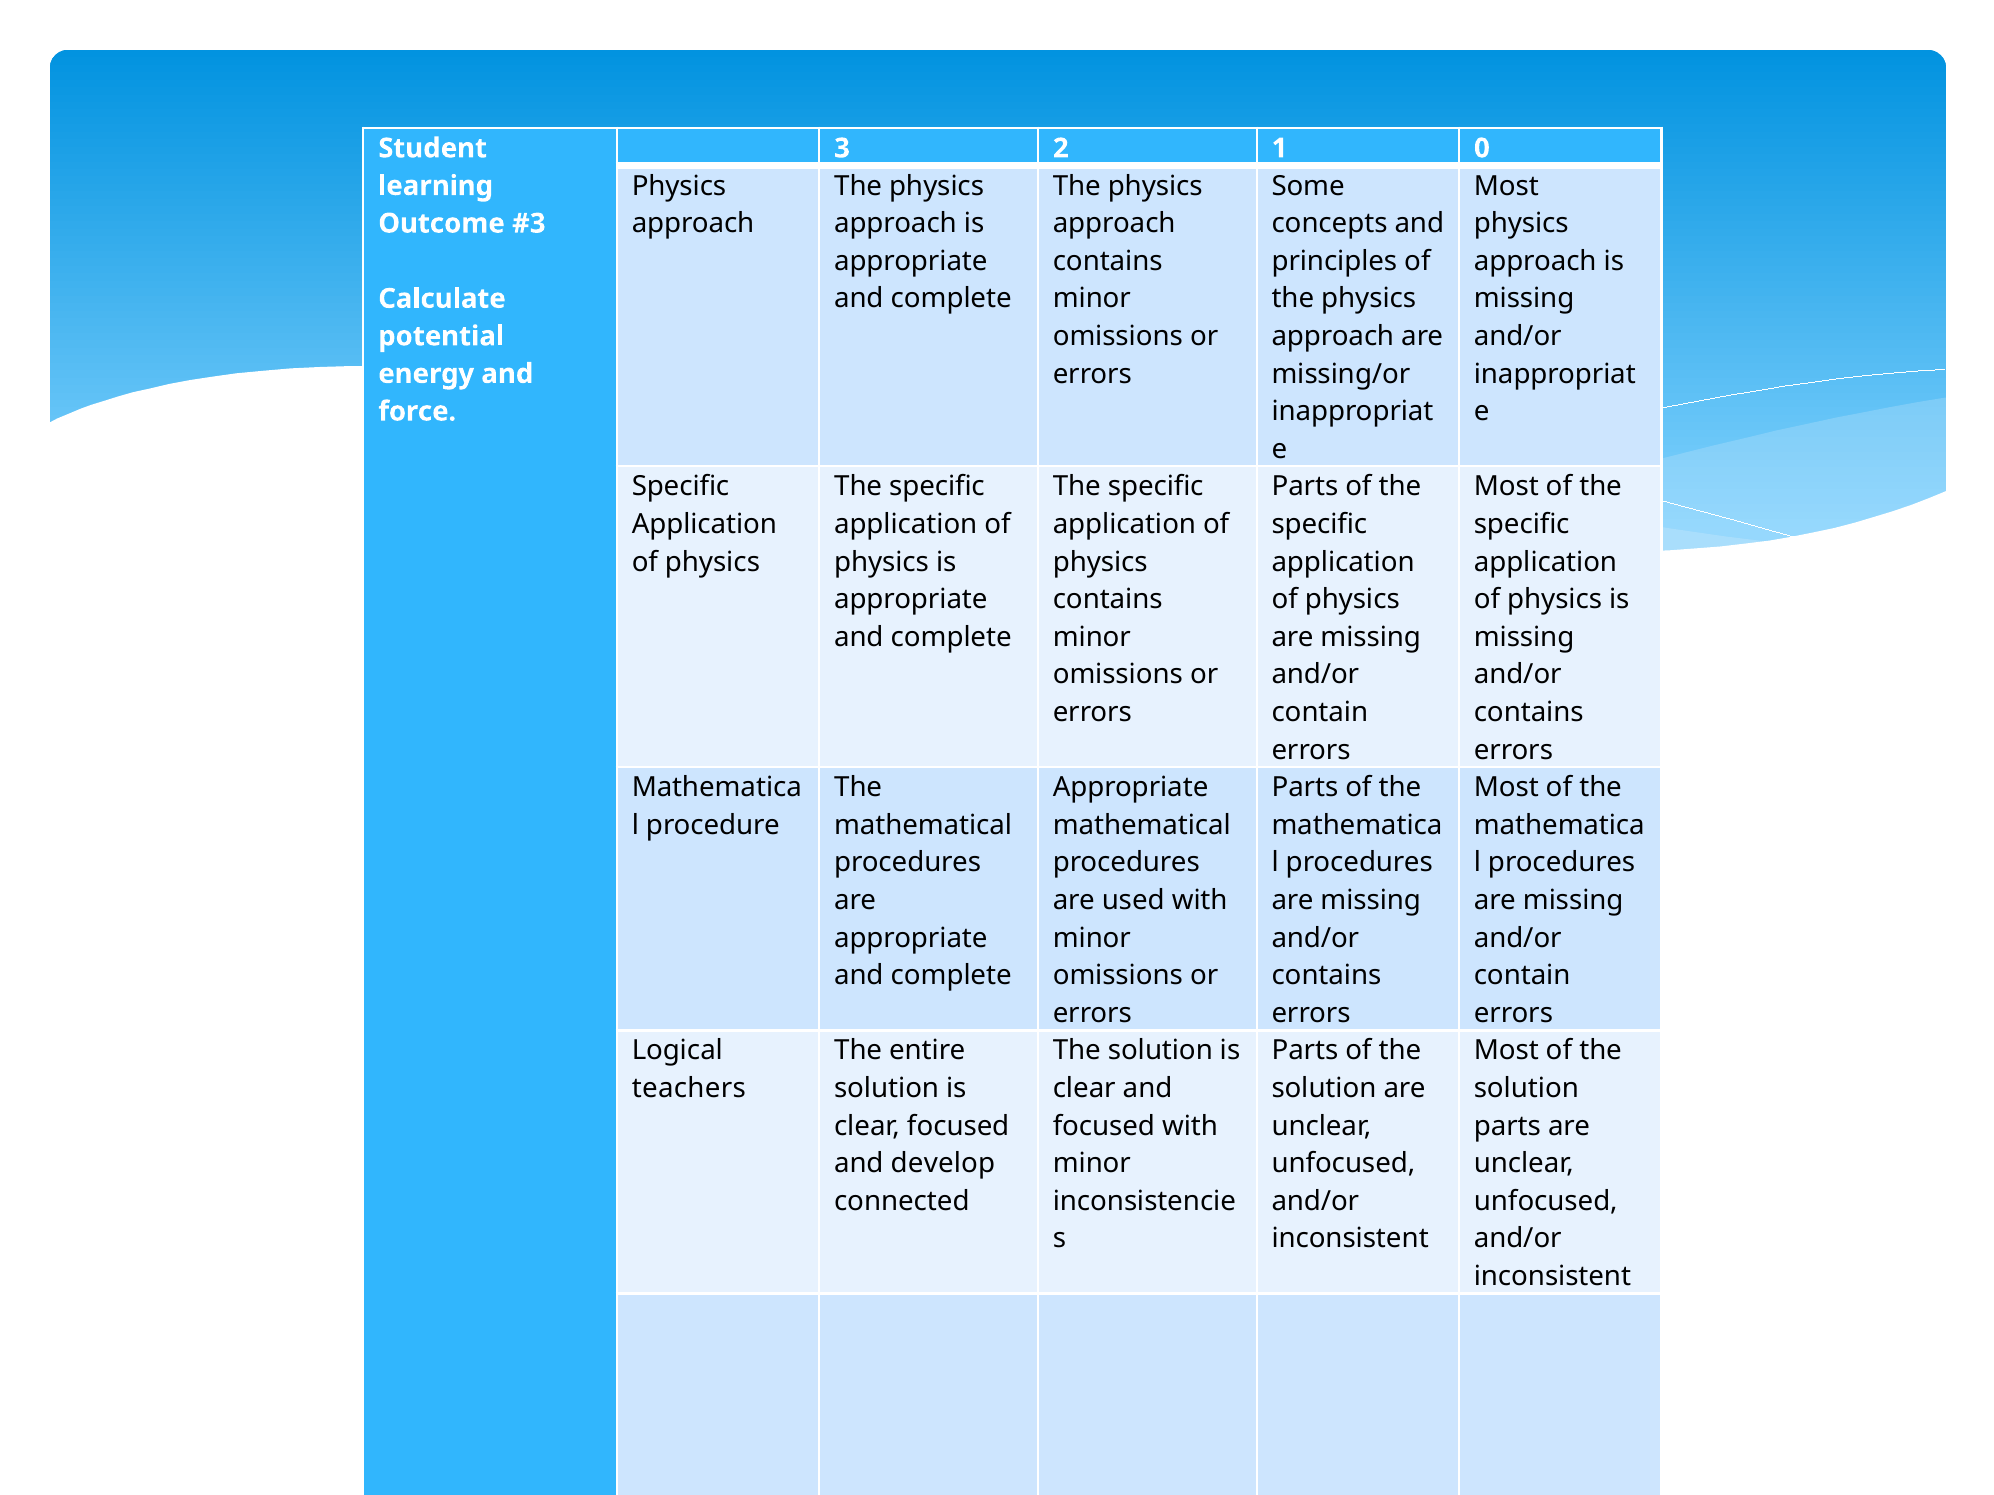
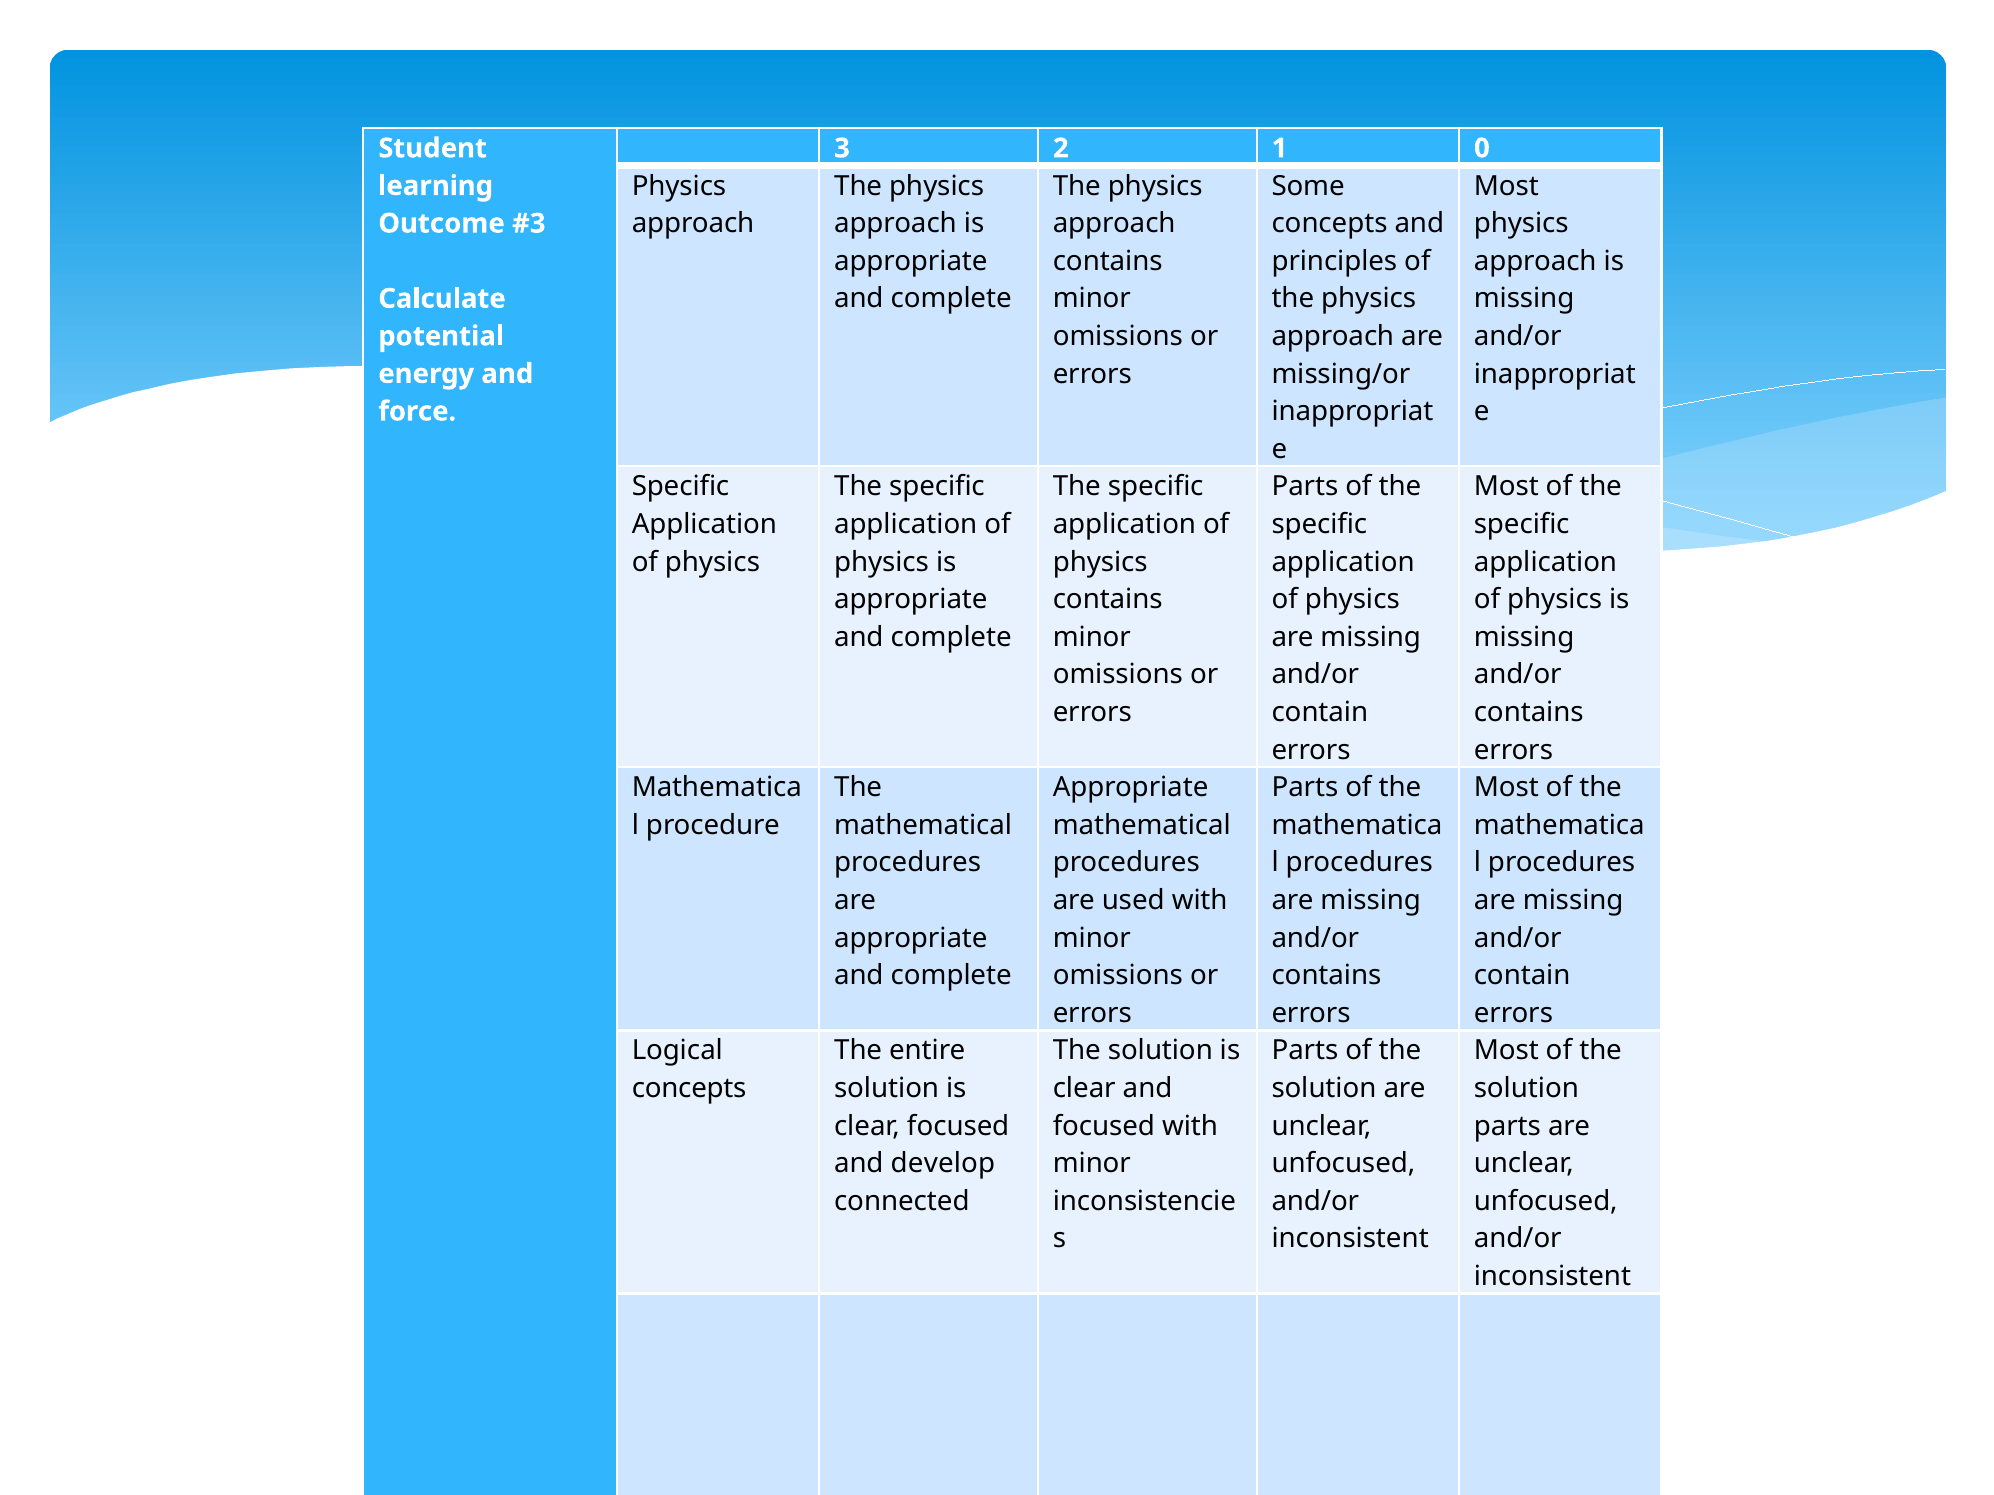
teachers: teachers -> concepts (689, 1089)
